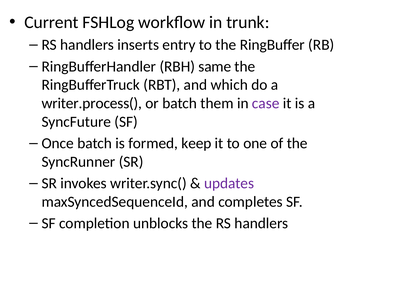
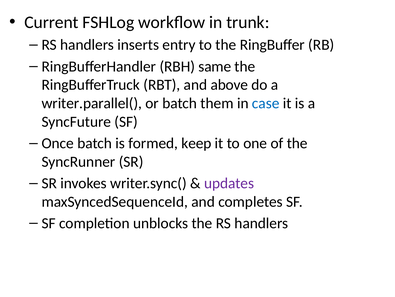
which: which -> above (229, 85)
writer.process(: writer.process( -> writer.parallel( (92, 103)
case colour: purple -> blue (266, 103)
